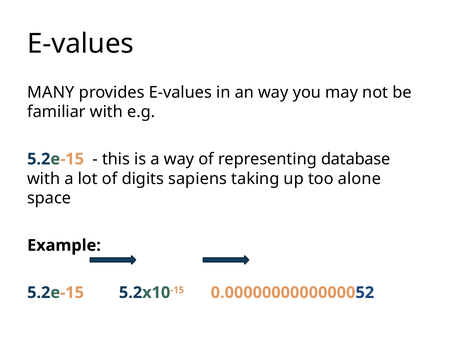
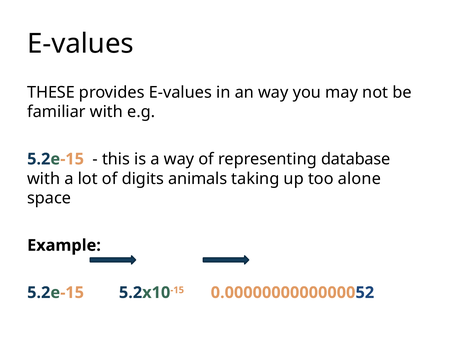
MANY: MANY -> THESE (51, 92)
sapiens: sapiens -> animals (198, 179)
